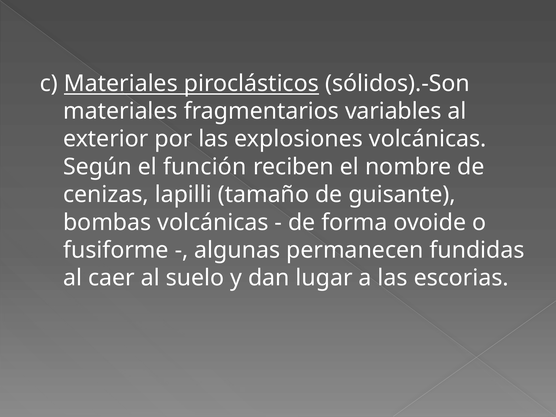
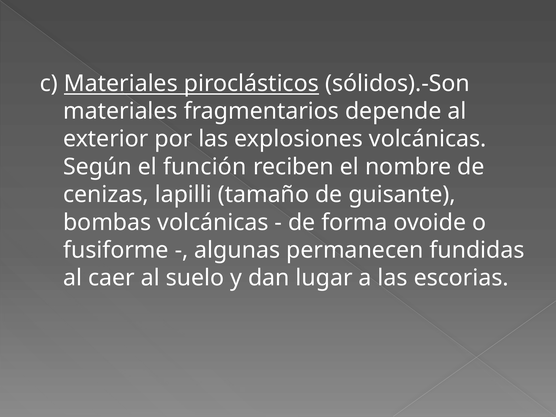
variables: variables -> depende (393, 111)
